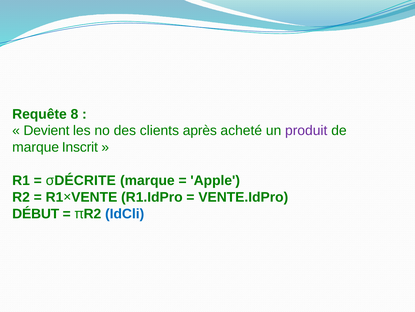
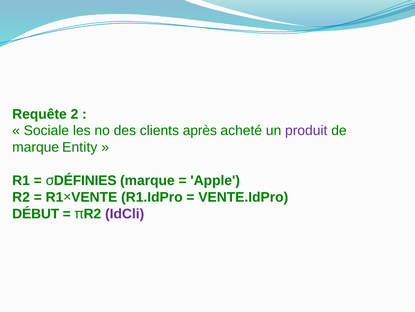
8: 8 -> 2 (74, 114)
Devient: Devient -> Sociale (46, 130)
Inscrit: Inscrit -> Entity (80, 147)
DÉCRITE: DÉCRITE -> DÉFINIES (85, 180)
IdCli colour: blue -> purple (125, 213)
